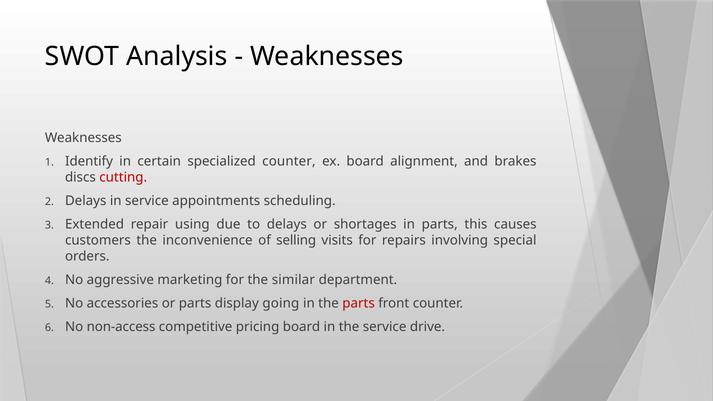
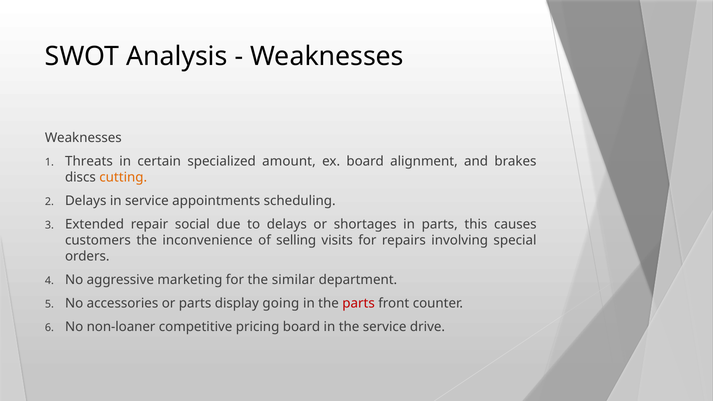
Identify: Identify -> Threats (89, 161)
specialized counter: counter -> amount (289, 161)
cutting colour: red -> orange (123, 178)
using: using -> social (192, 224)
non-access: non-access -> non-loaner (121, 327)
